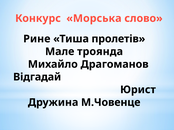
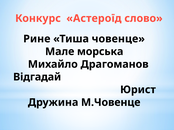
Морська: Морська -> Астероїд (94, 18)
пролетів: пролетів -> човенце (118, 39)
троянда: троянда -> морська (100, 52)
